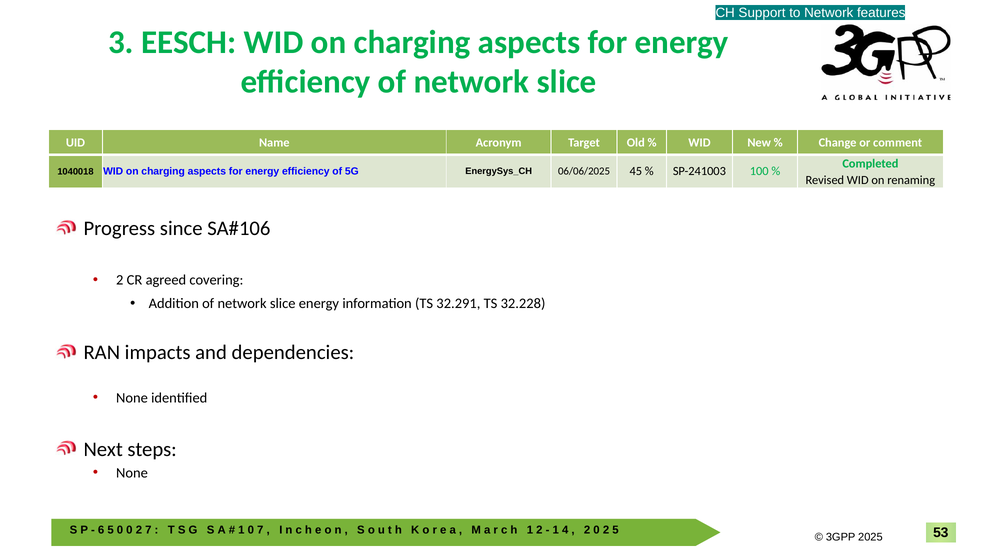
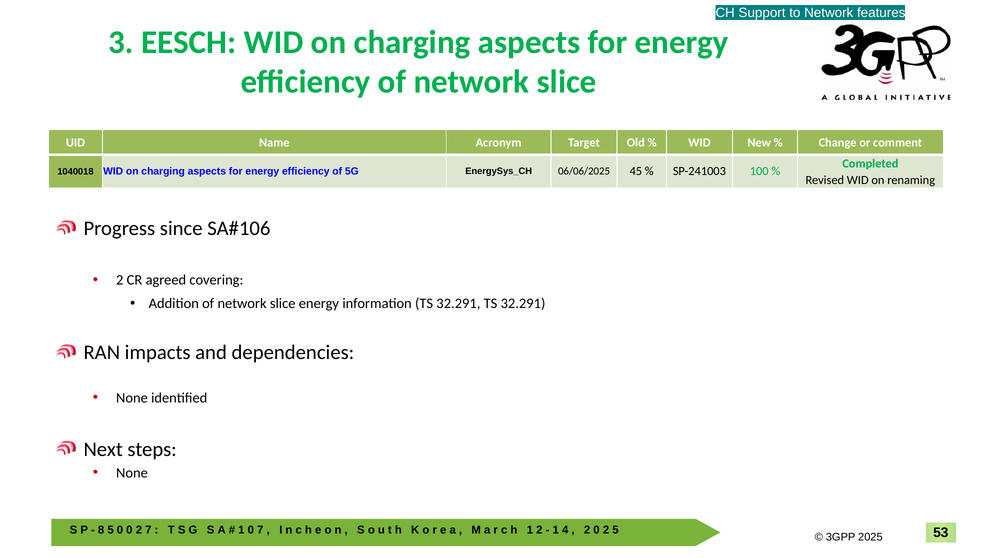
32.291 TS 32.228: 32.228 -> 32.291 (523, 304)
6: 6 -> 8 (101, 530)
